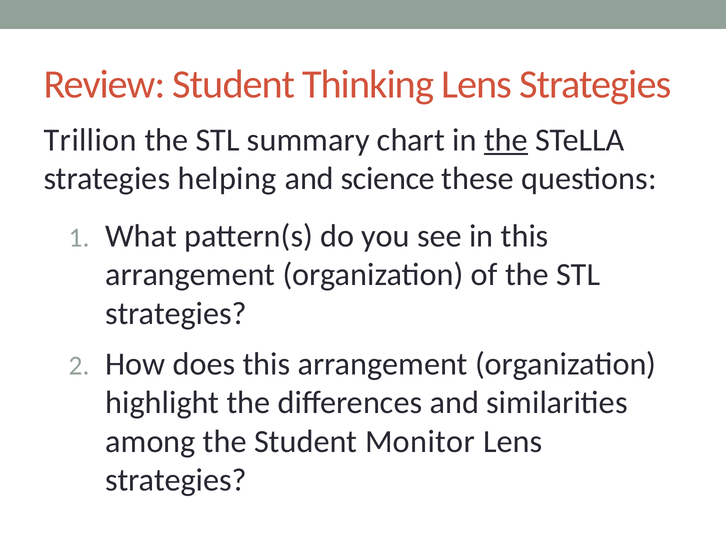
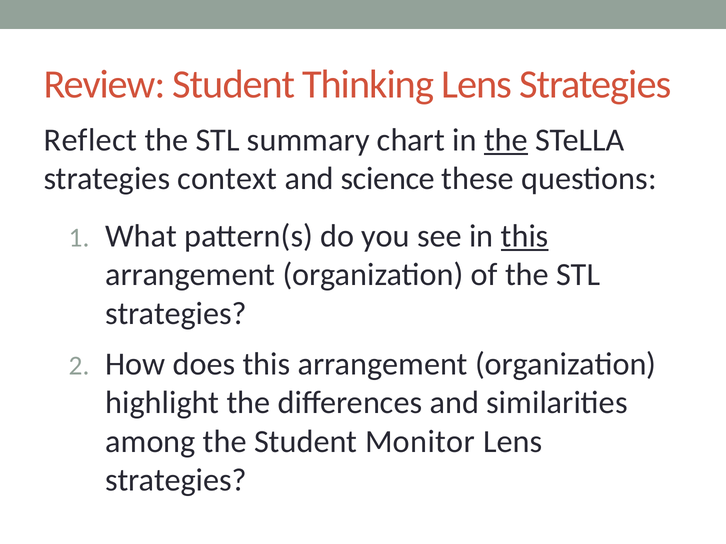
Trillion: Trillion -> Reflect (90, 140)
helping: helping -> context (227, 179)
this underline: none -> present (525, 236)
